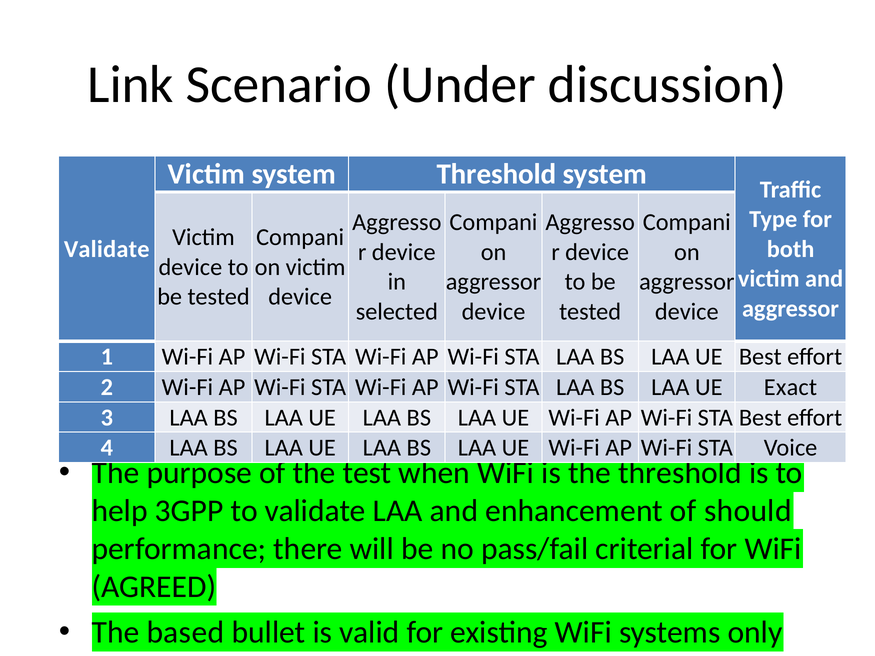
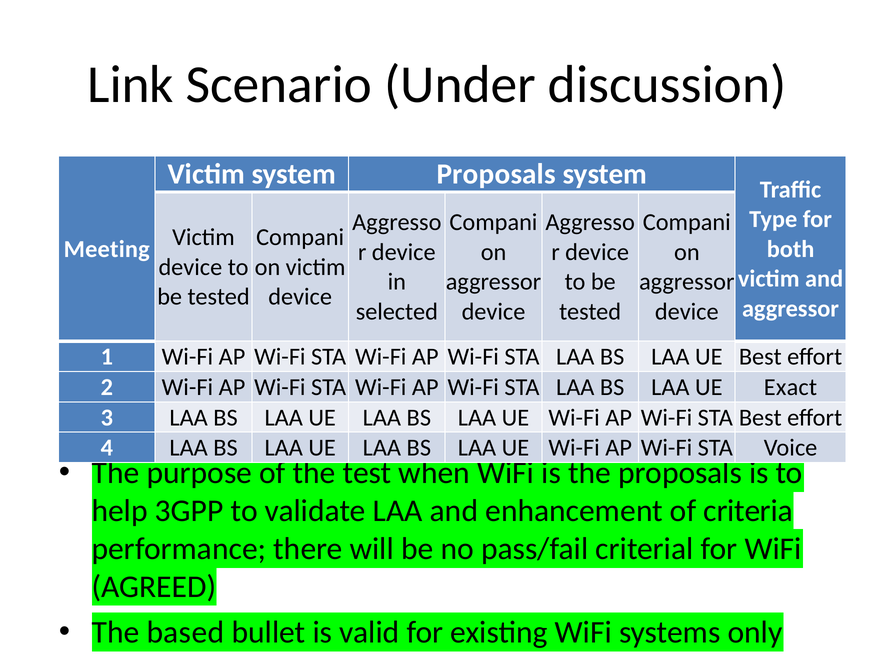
system Threshold: Threshold -> Proposals (496, 174)
Validate: Validate -> Meeting (107, 249)
the threshold: threshold -> proposals (680, 473)
should: should -> criteria (748, 511)
